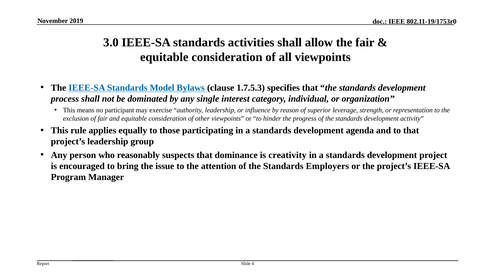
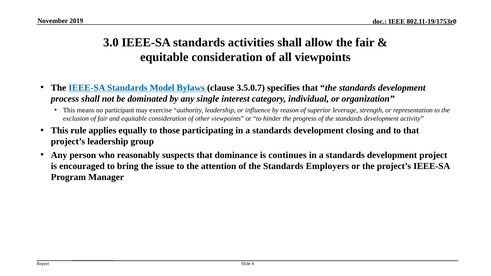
1.7.5.3: 1.7.5.3 -> 3.5.0.7 (251, 88)
agenda: agenda -> closing (360, 131)
creativity: creativity -> continues (287, 155)
